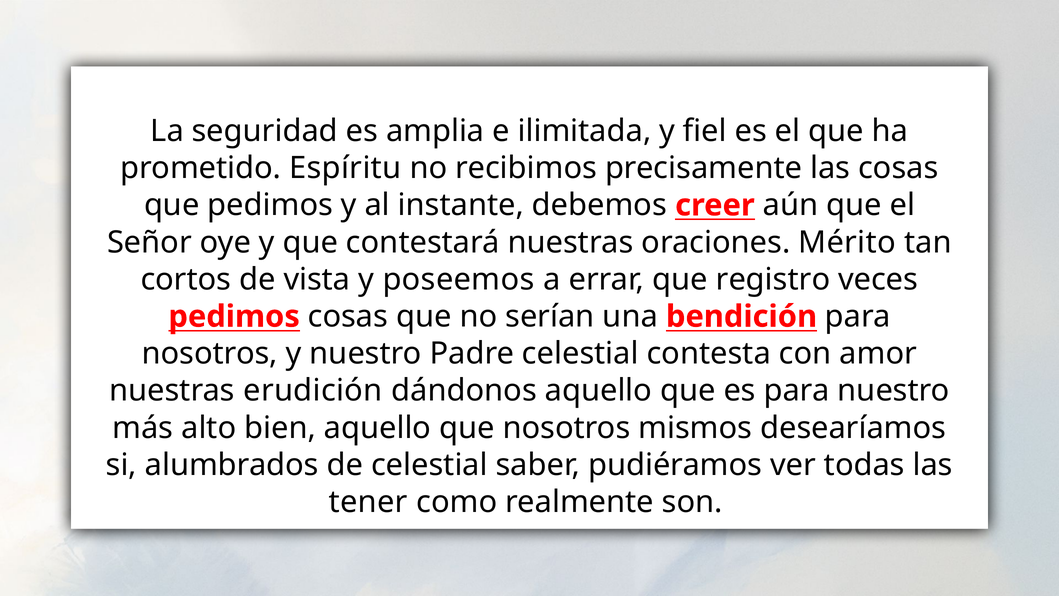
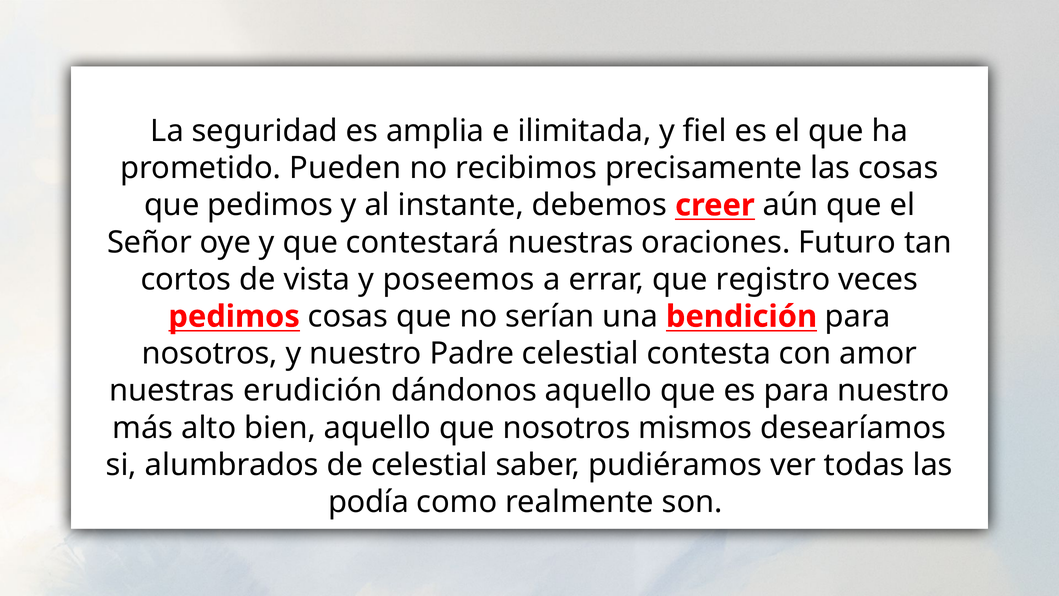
Espíritu: Espíritu -> Pueden (345, 168)
Mérito: Mérito -> Futuro (847, 242)
tener: tener -> podía (368, 502)
